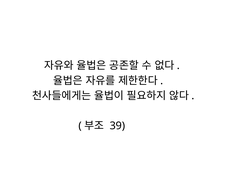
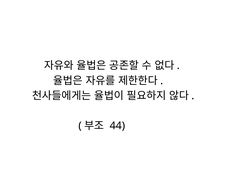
39: 39 -> 44 (117, 126)
